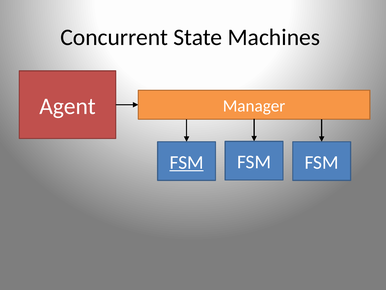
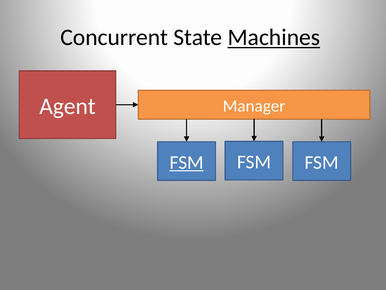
Machines underline: none -> present (274, 37)
